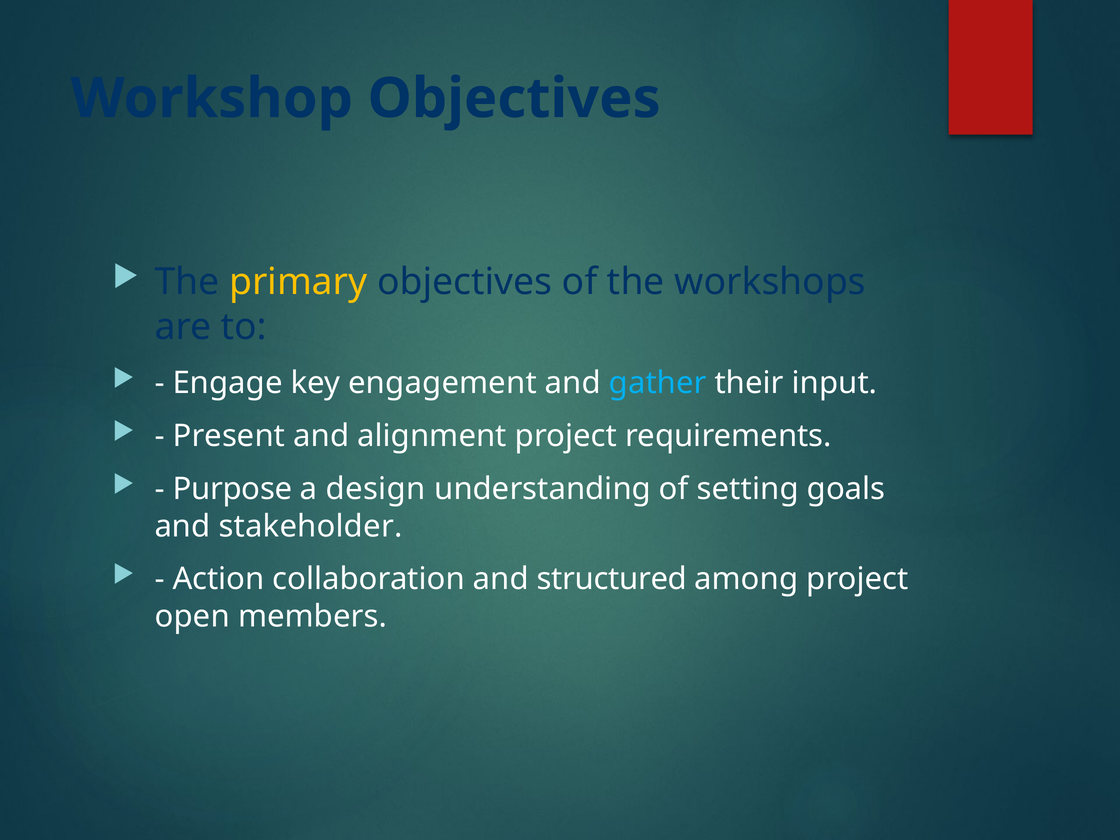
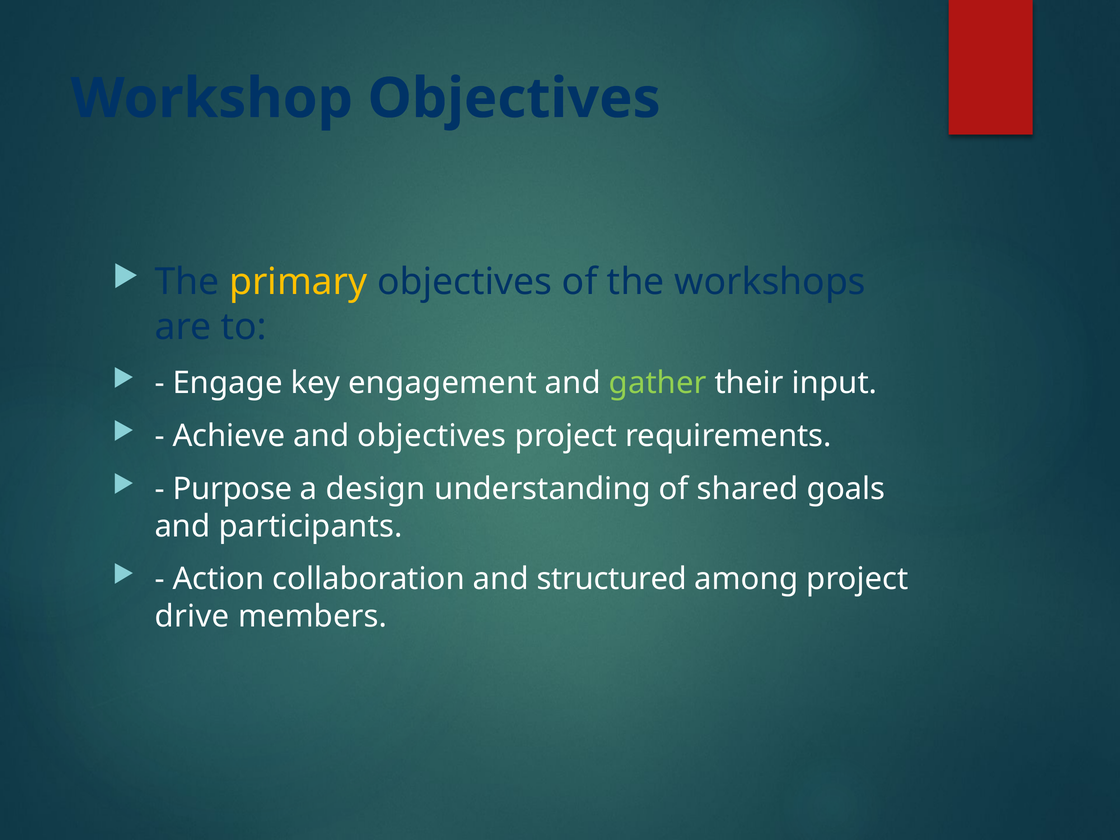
gather colour: light blue -> light green (658, 383)
Present: Present -> Achieve (229, 436)
and alignment: alignment -> objectives (432, 436)
setting: setting -> shared (748, 489)
stakeholder: stakeholder -> participants (311, 526)
open: open -> drive (192, 617)
